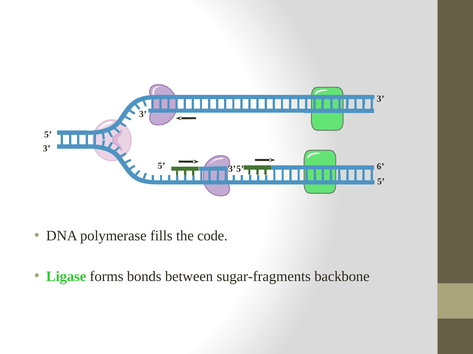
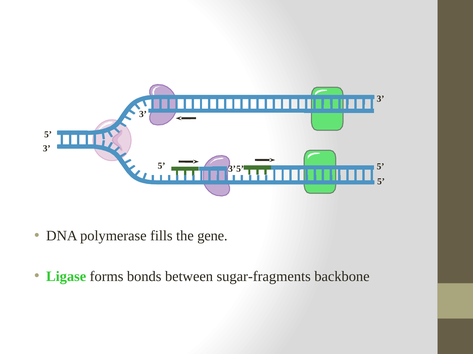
6: 6 -> 5 (381, 167)
code: code -> gene (212, 236)
